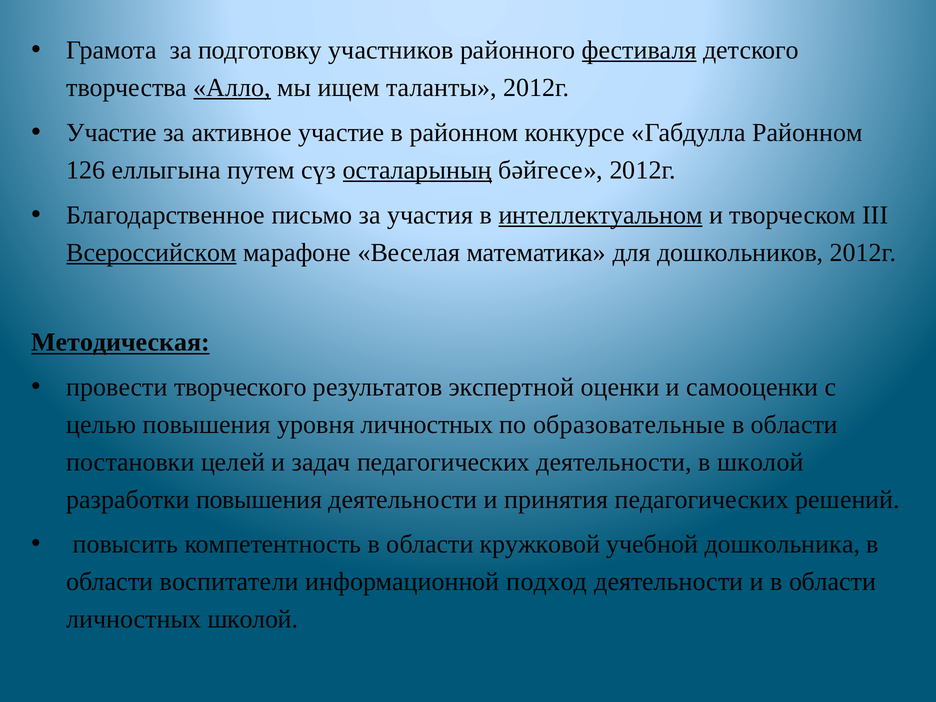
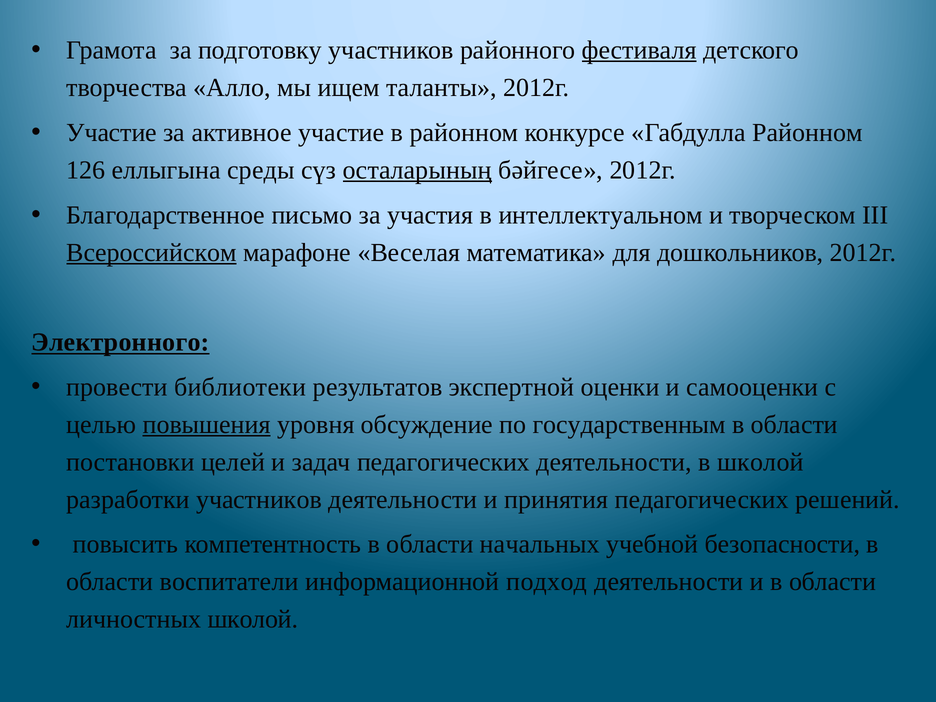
Алло underline: present -> none (232, 88)
путем: путем -> среды (261, 170)
интеллектуальном underline: present -> none (600, 215)
Методическая: Методическая -> Электронного (120, 342)
творческого: творческого -> библиотеки (240, 387)
повышения underline: none -> present (207, 425)
уровня личностных: личностных -> обсуждение (427, 425)
образовательные: образовательные -> государственным (629, 425)
разработки повышения: повышения -> участников (259, 499)
кружковой: кружковой -> начальных (540, 544)
дошкольника: дошкольника -> безопасности (782, 544)
